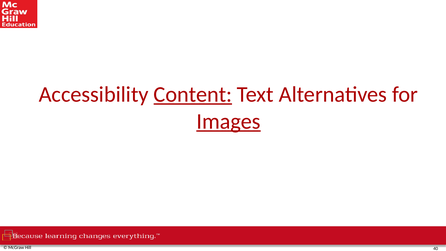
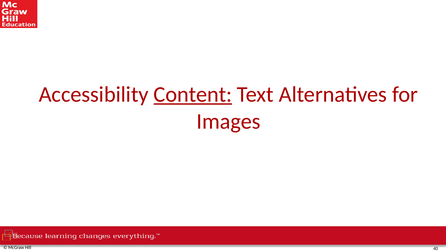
Images underline: present -> none (229, 121)
